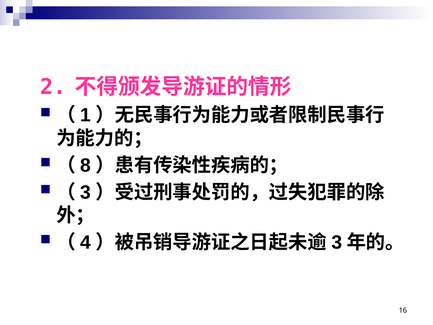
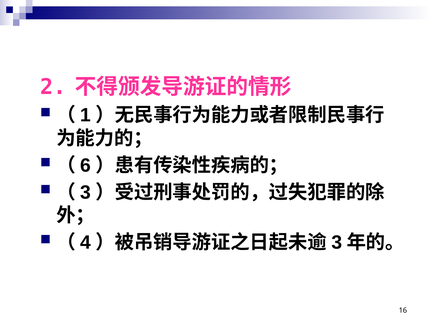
8: 8 -> 6 (86, 165)
